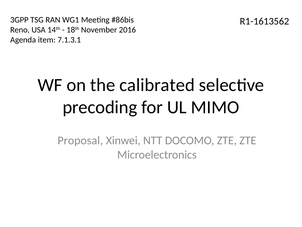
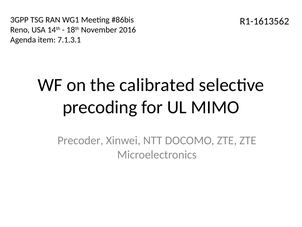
Proposal: Proposal -> Precoder (80, 140)
